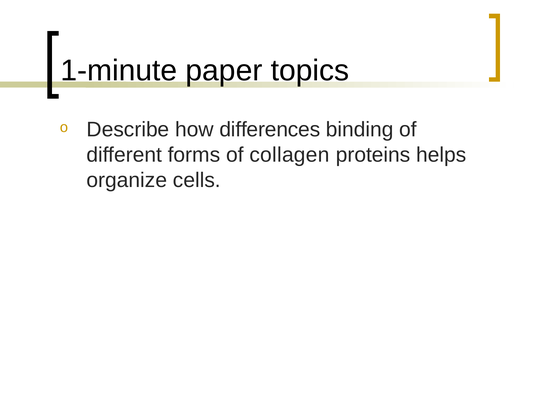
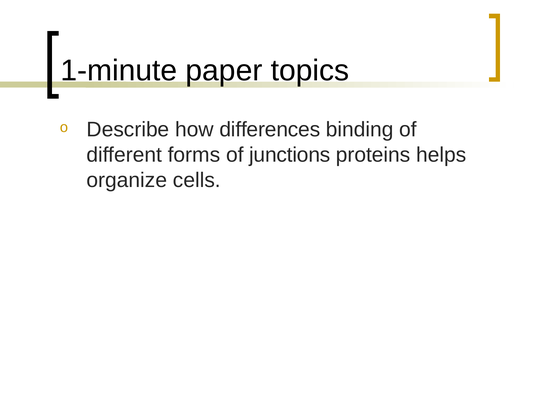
collagen: collagen -> junctions (290, 155)
